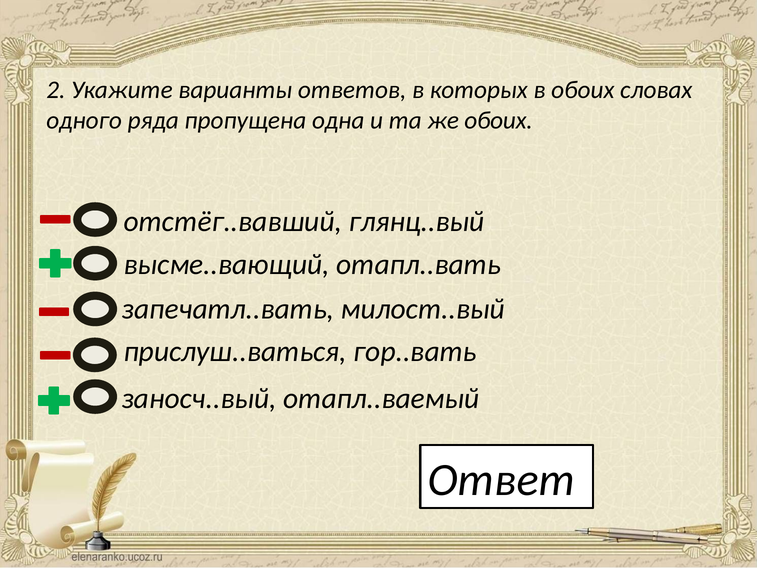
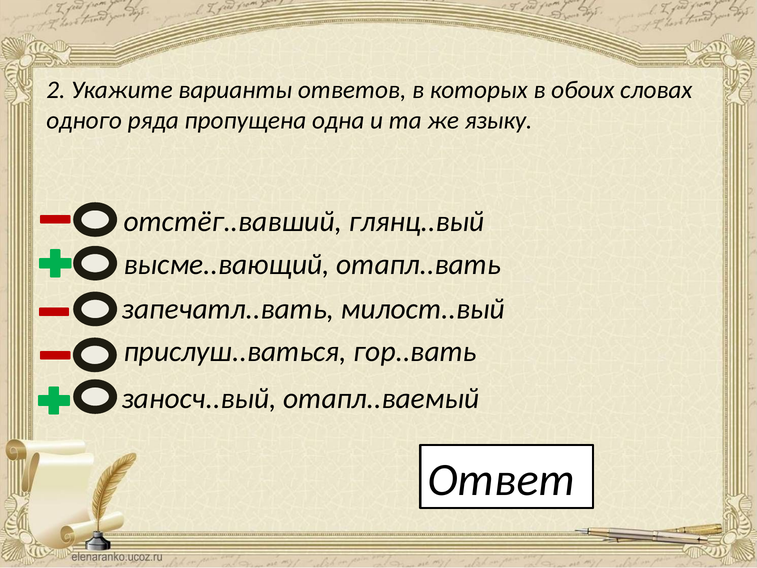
же обоих: обоих -> языку (498, 120)
